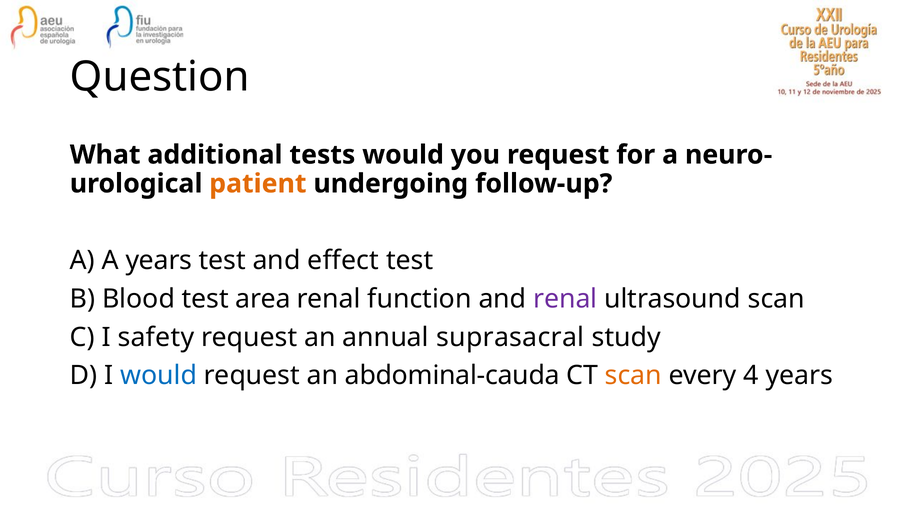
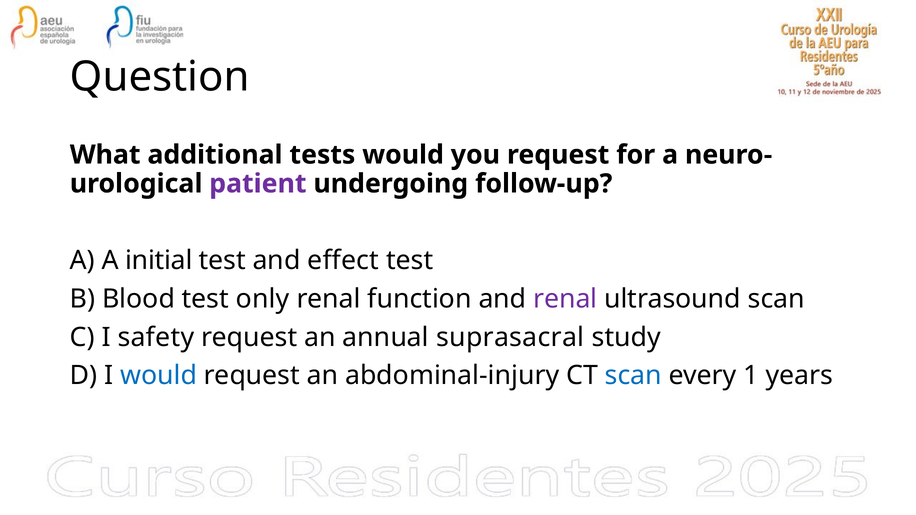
patient colour: orange -> purple (258, 184)
A years: years -> initial (159, 261)
area: area -> only (263, 299)
abdominal-cauda: abdominal-cauda -> abdominal-injury (452, 376)
scan colour: orange -> blue (633, 376)
4: 4 -> 1 (751, 376)
